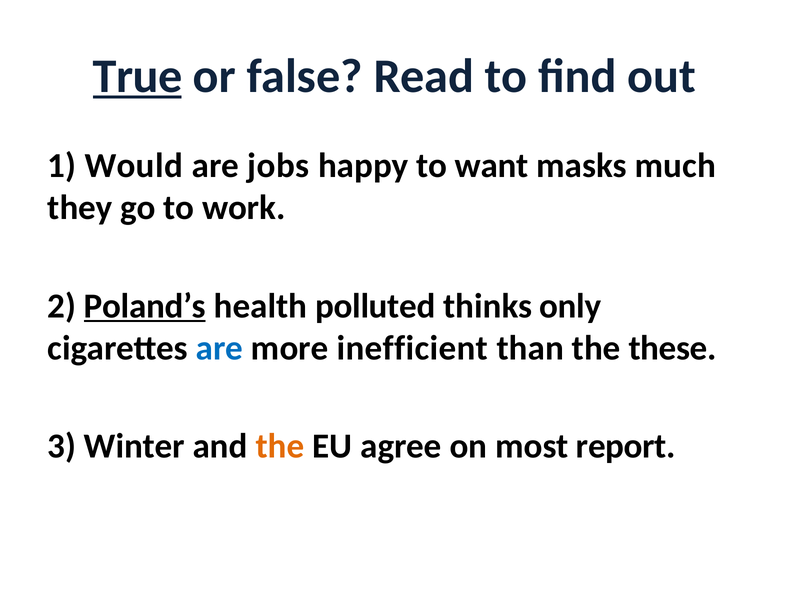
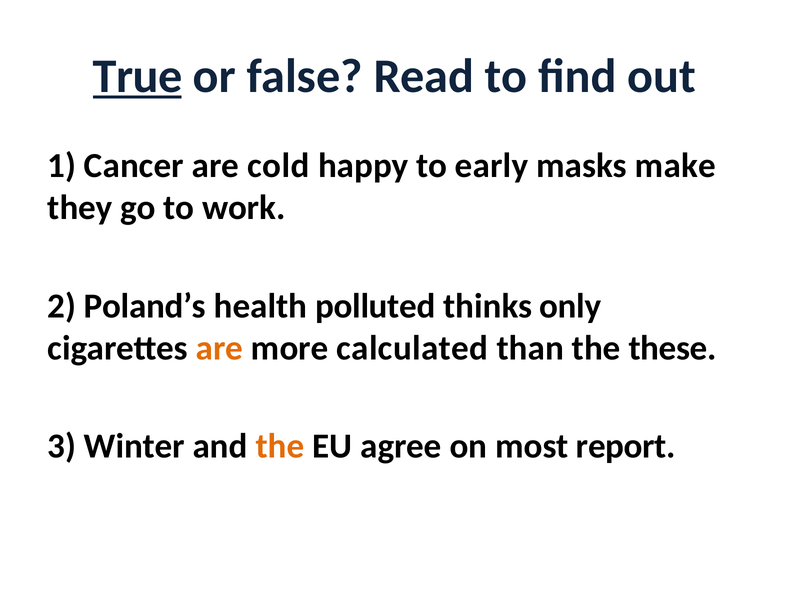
Would: Would -> Cancer (134, 166)
jobs: jobs -> cold (278, 166)
want: want -> early (492, 166)
much: much -> make (675, 166)
Poland’s underline: present -> none (145, 306)
are colour: blue -> orange (219, 348)
inefficient: inefficient -> calculated (412, 348)
